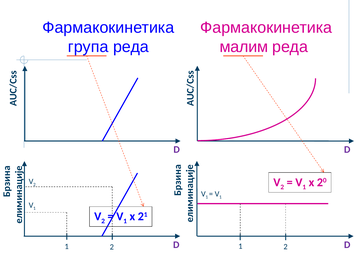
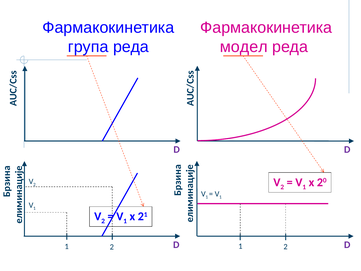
малим: малим -> модел (244, 47)
